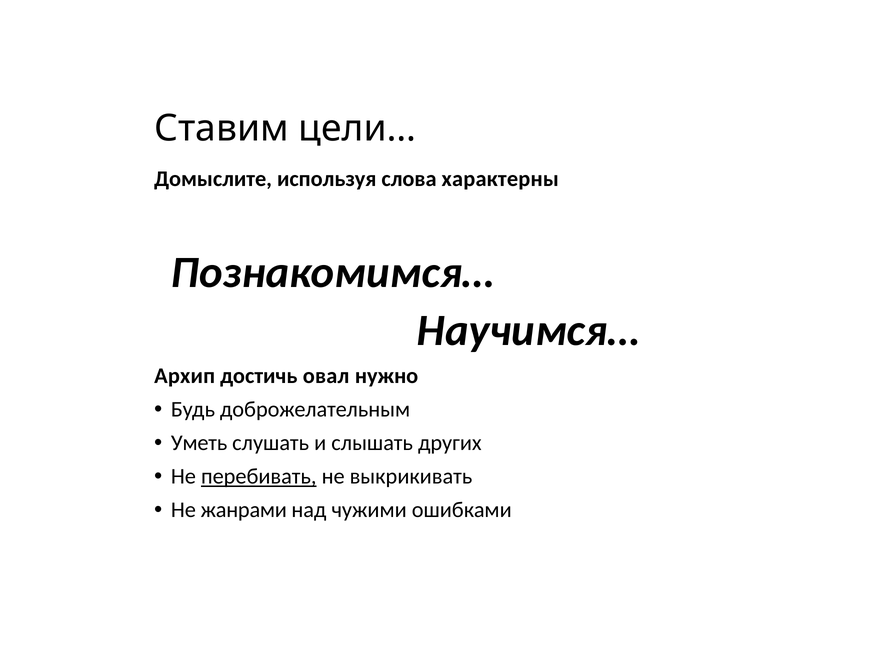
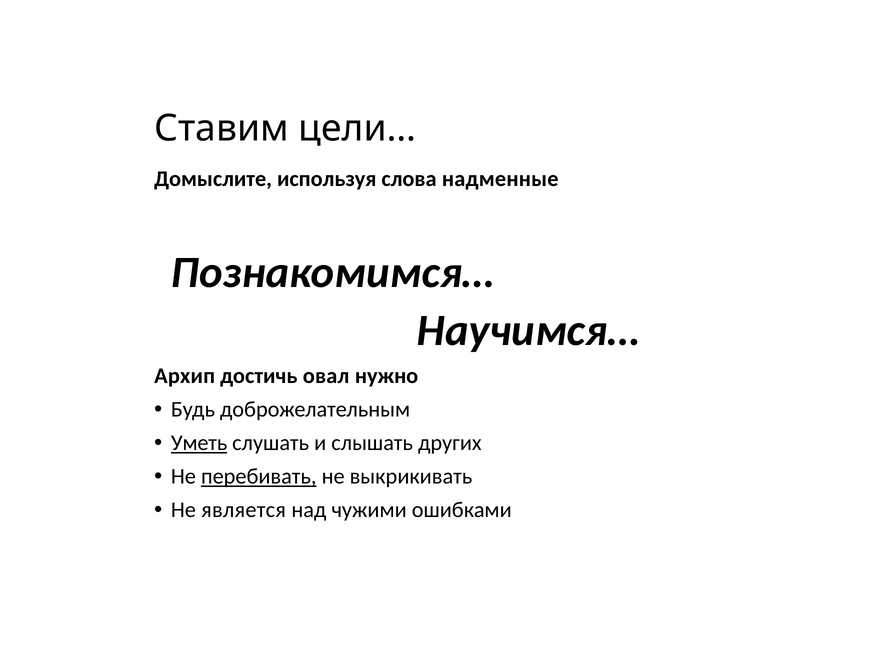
характерны: характерны -> надменные (500, 179)
Уметь underline: none -> present (199, 443)
жанрами: жанрами -> является (244, 510)
